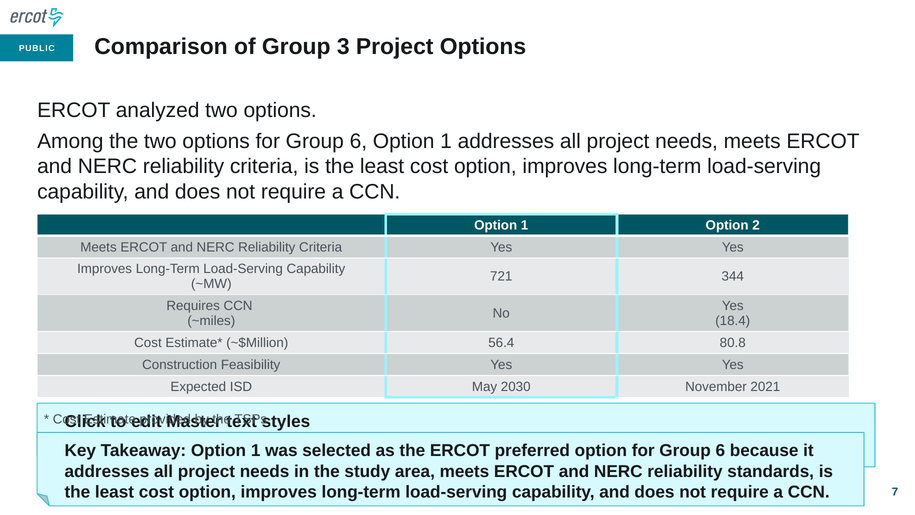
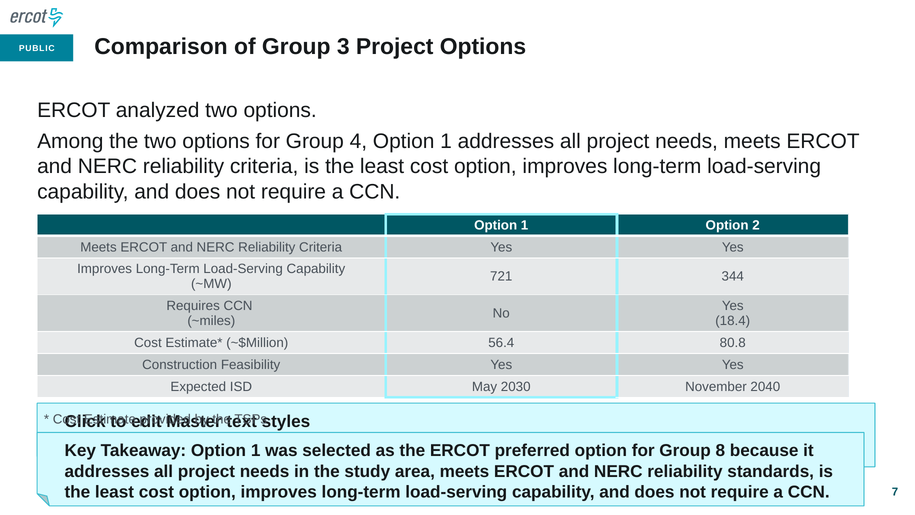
options for Group 6: 6 -> 4 (358, 141)
2021: 2021 -> 2040 (765, 386)
option for Group 6: 6 -> 8 (720, 451)
